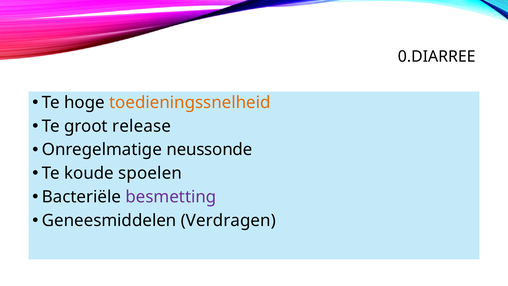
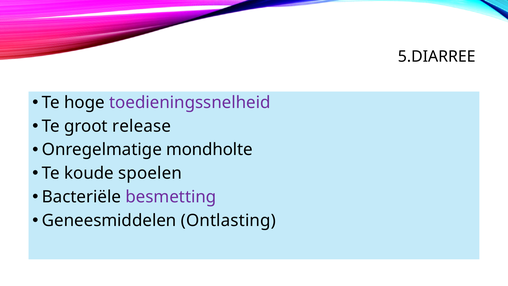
0.DIARREE: 0.DIARREE -> 5.DIARREE (437, 56)
toedieningssnelheid colour: orange -> purple (190, 102)
neussonde: neussonde -> mondholte (209, 150)
Verdragen: Verdragen -> Ontlasting (228, 220)
